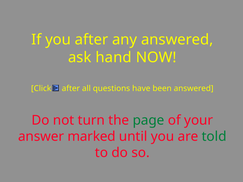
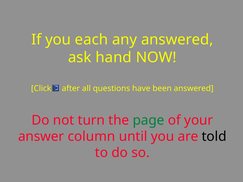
you after: after -> each (91, 40)
marked: marked -> column (91, 137)
told colour: green -> black (214, 137)
